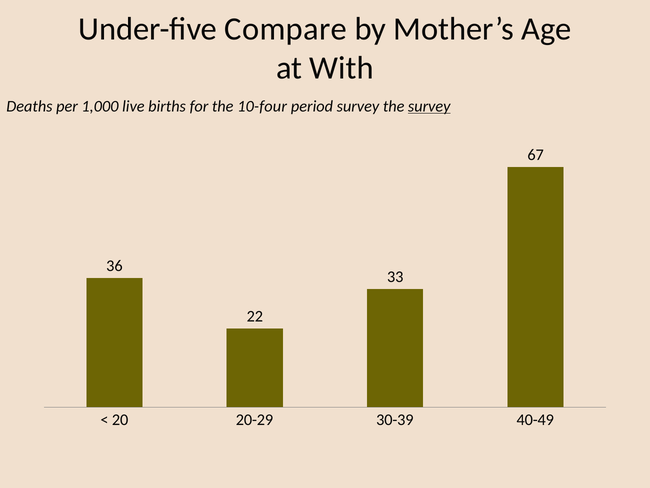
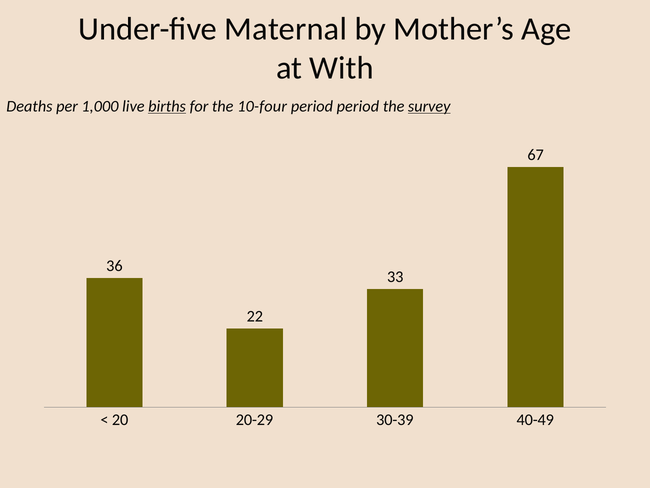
Compare: Compare -> Maternal (286, 29)
births underline: none -> present (167, 106)
period survey: survey -> period (358, 106)
